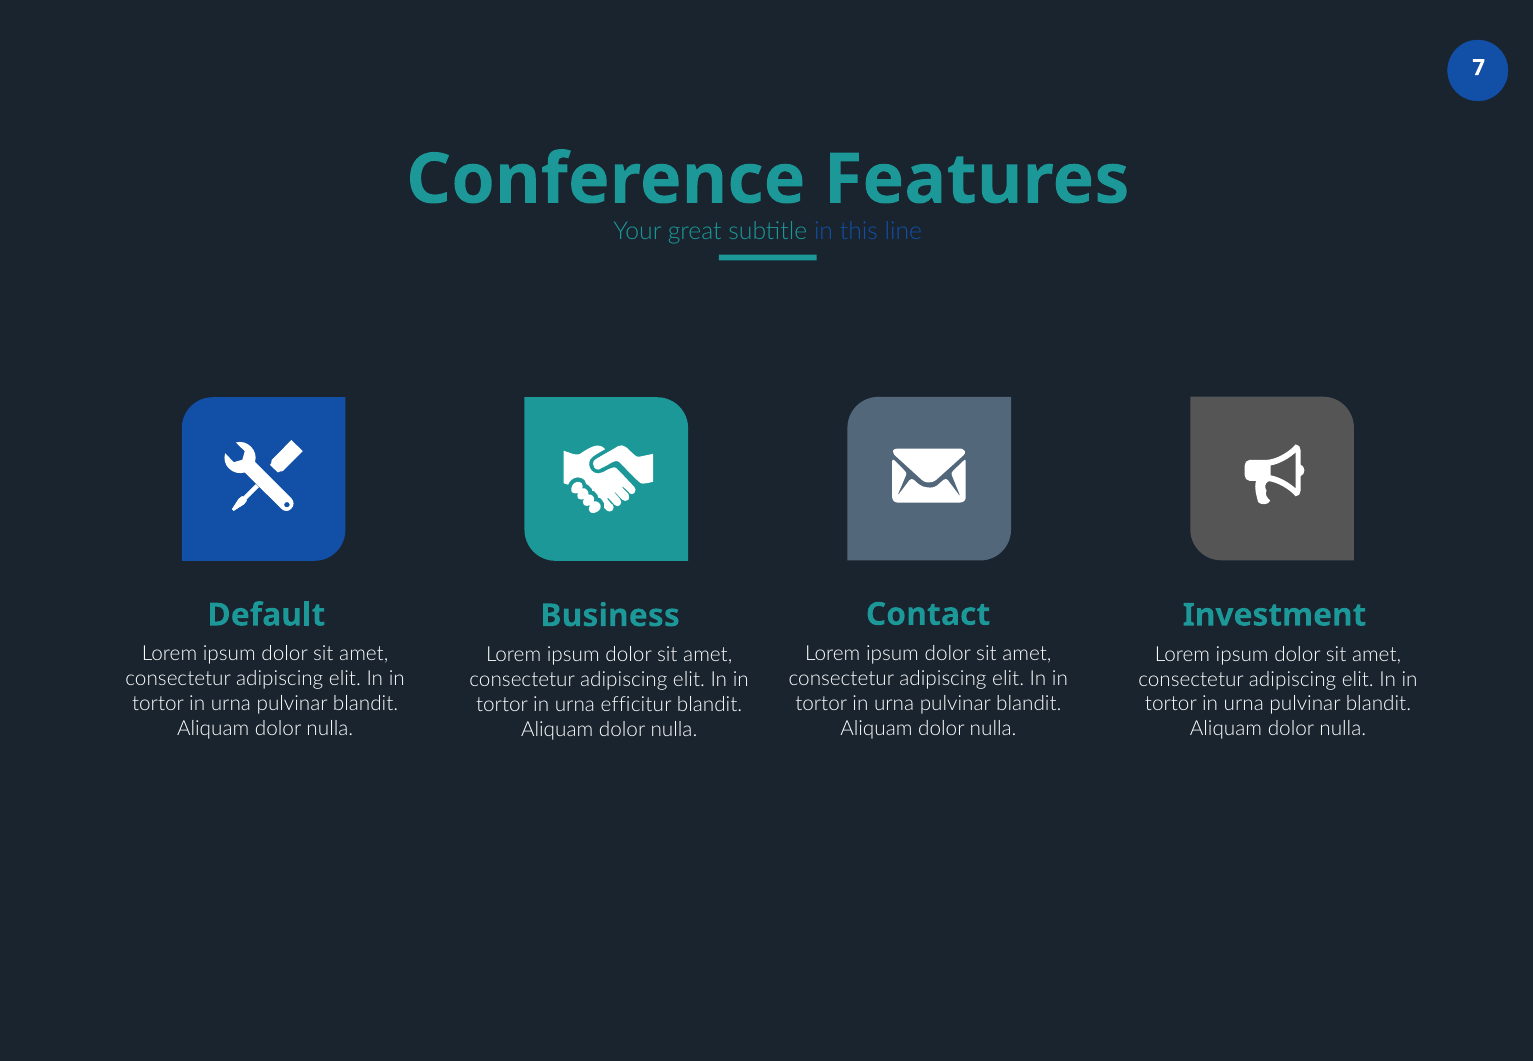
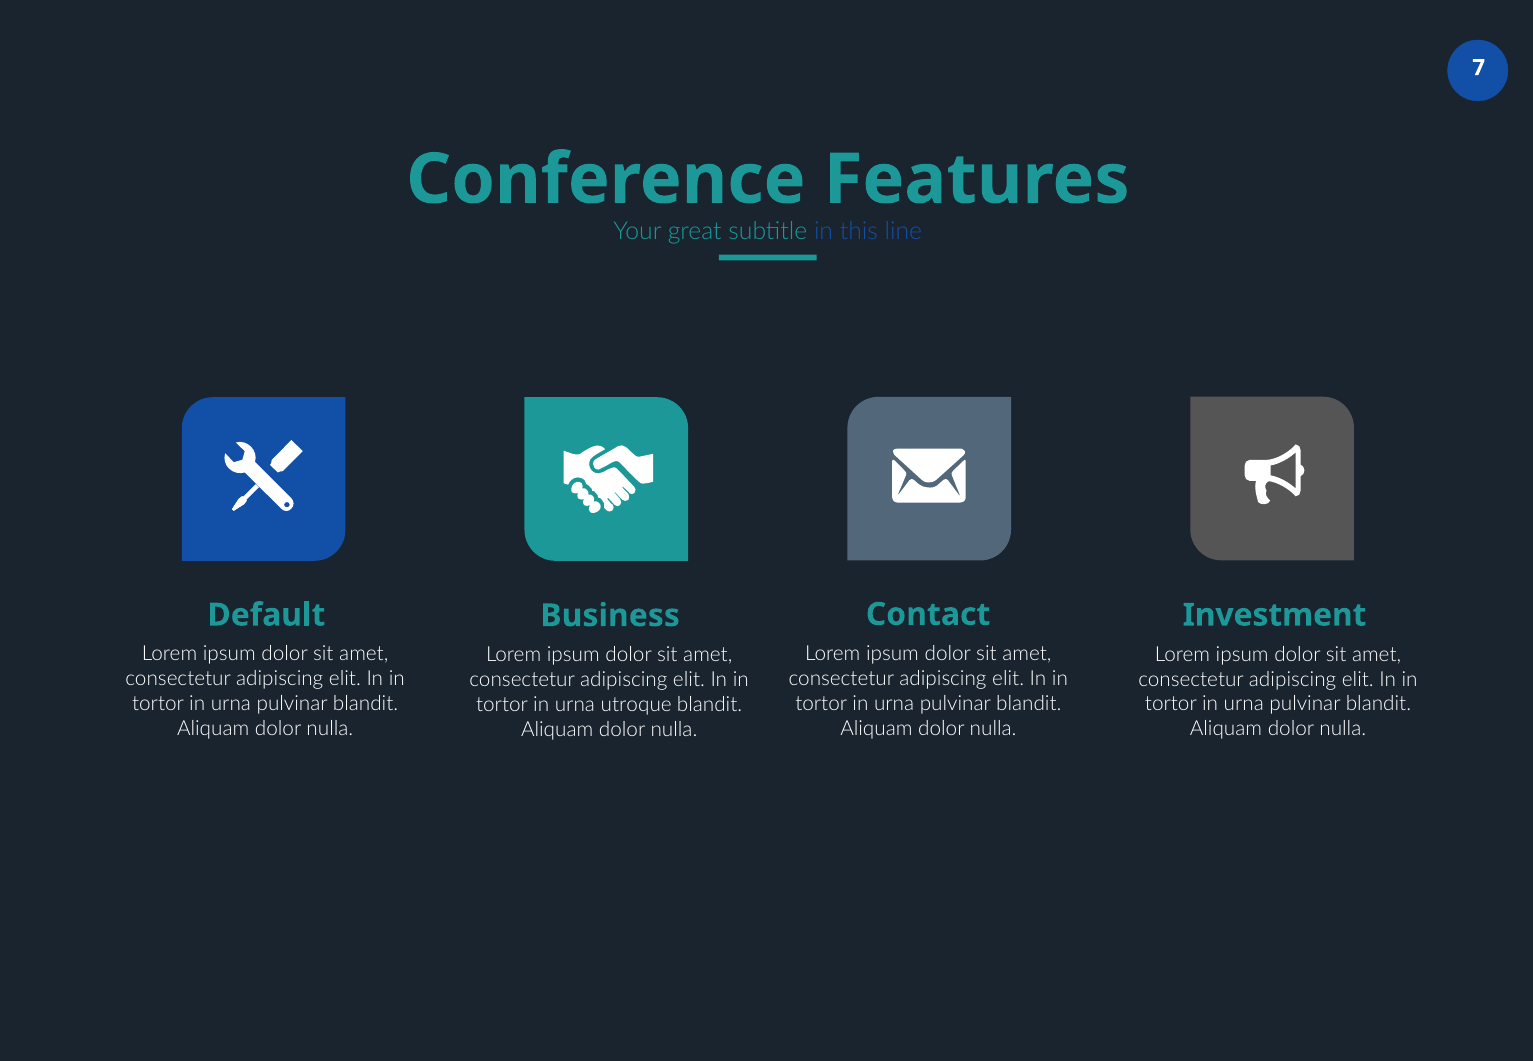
efficitur: efficitur -> utroque (636, 705)
